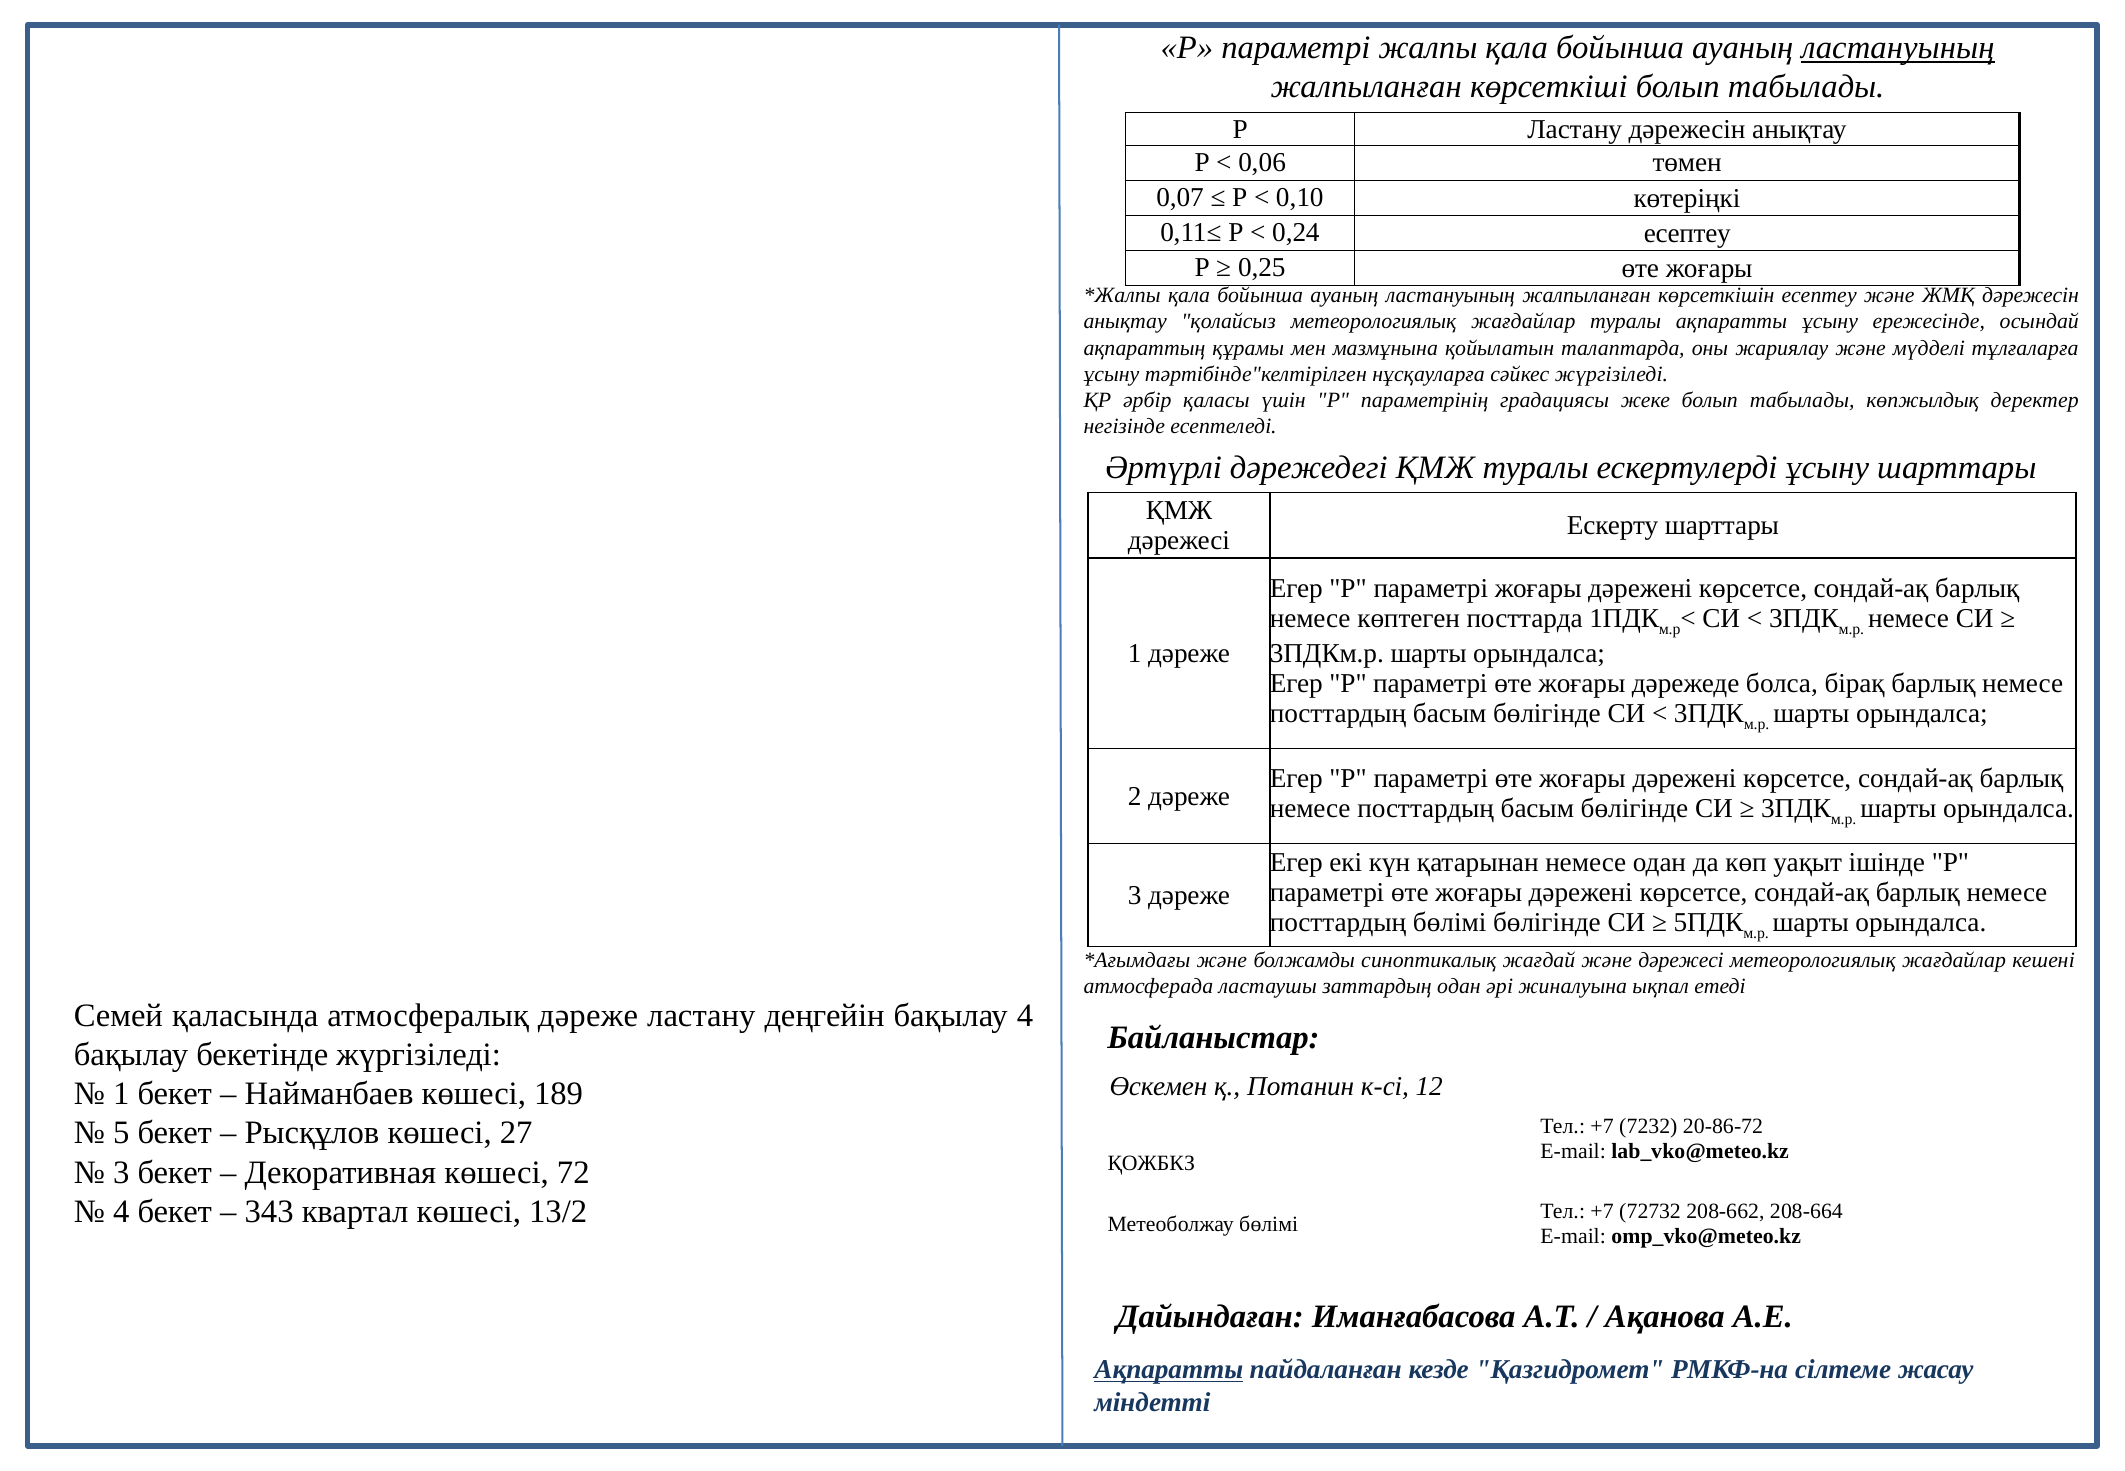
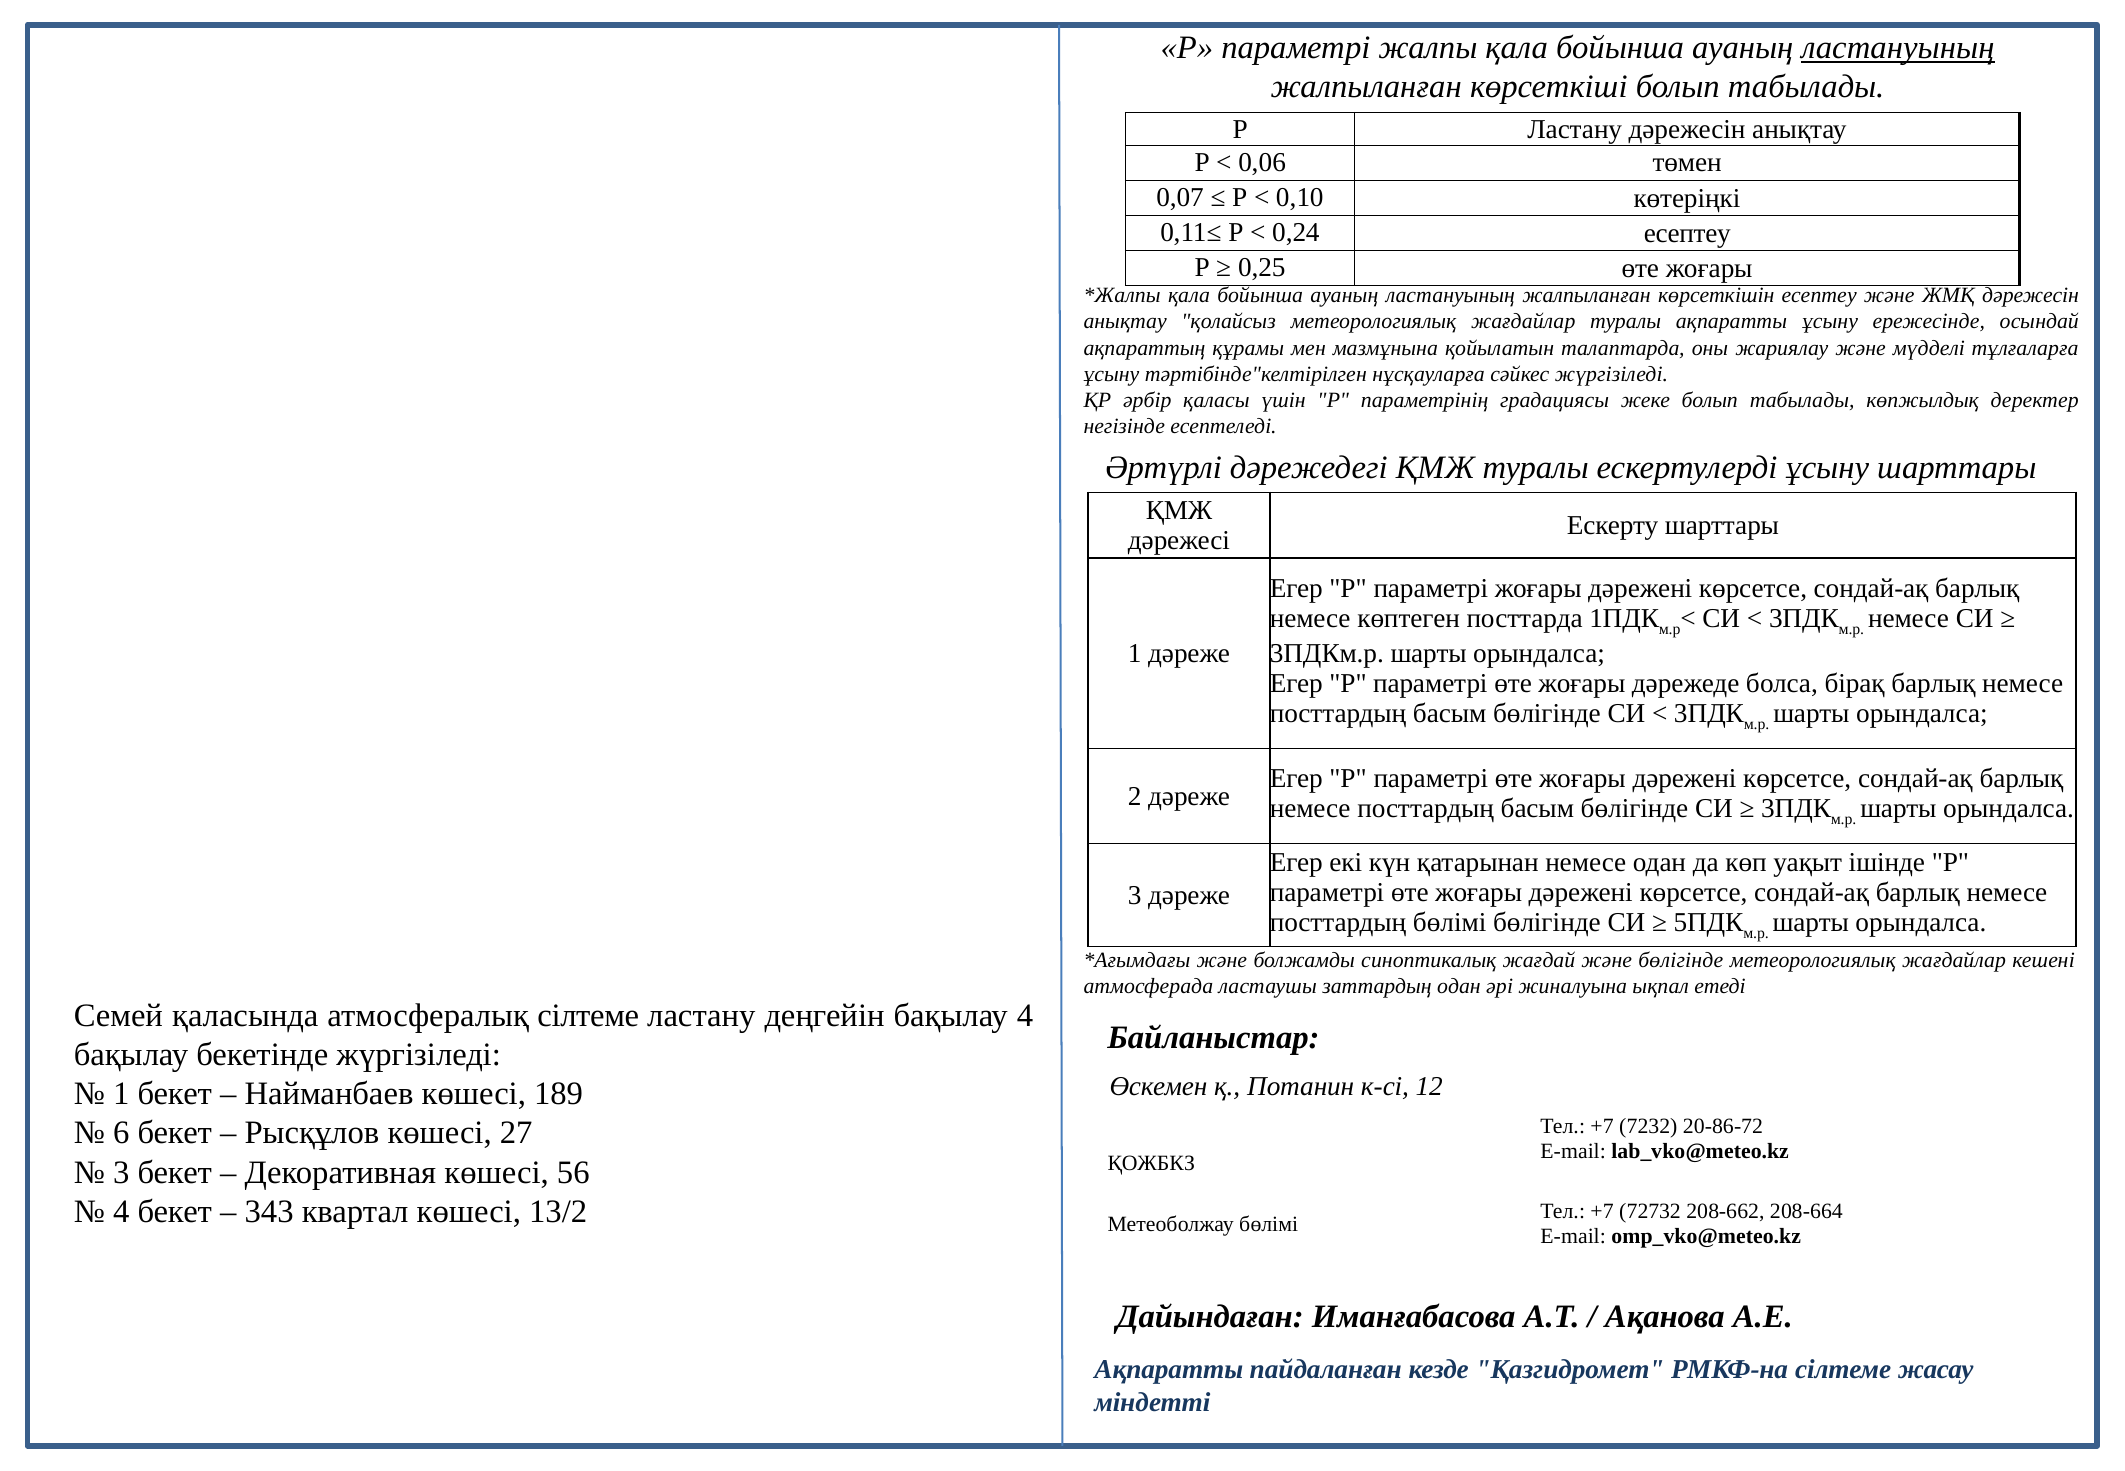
және дәрежесі: дәрежесі -> бөлігінде (1681, 960)
атмосфералық дәреже: дәреже -> сілтеме (588, 1016)
5: 5 -> 6 (121, 1133)
72: 72 -> 56 (573, 1172)
Ақпаратты underline: present -> none (1169, 1370)
